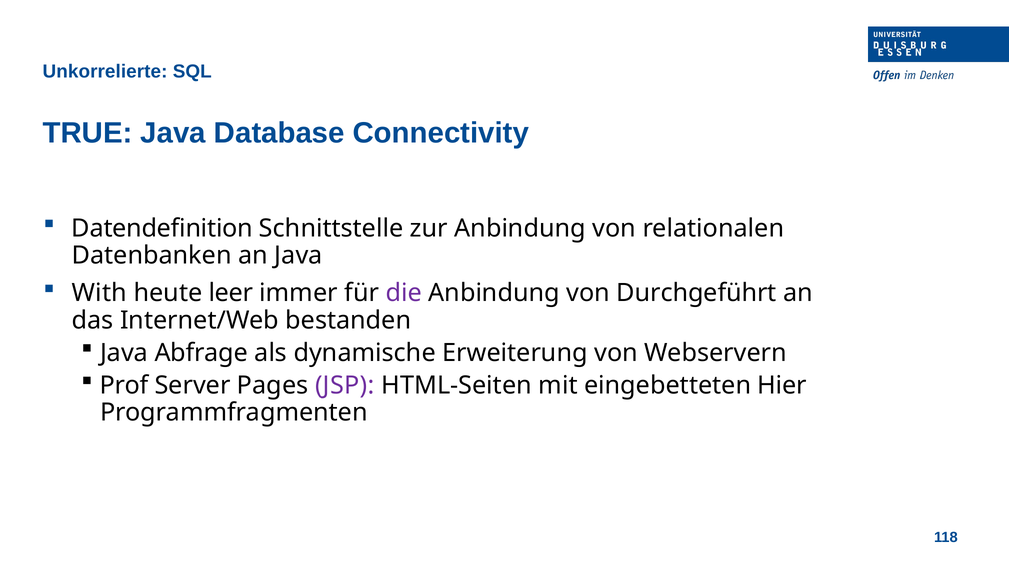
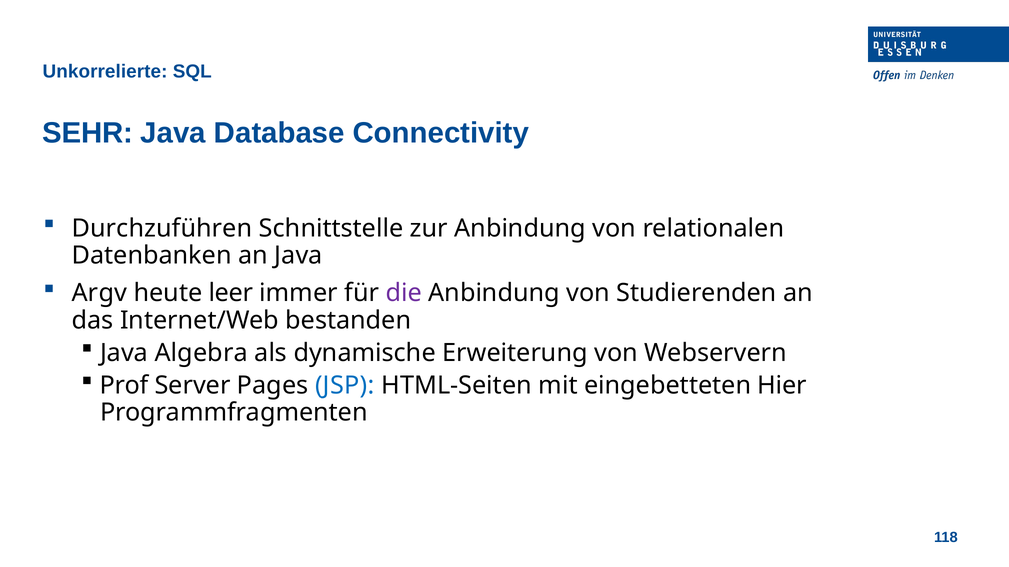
TRUE: TRUE -> SEHR (88, 133)
Datendefinition: Datendefinition -> Durchzuführen (162, 228)
With: With -> Argv (99, 293)
Durchgeführt: Durchgeführt -> Studierenden (696, 293)
Abfrage: Abfrage -> Algebra (201, 353)
JSP colour: purple -> blue (345, 386)
